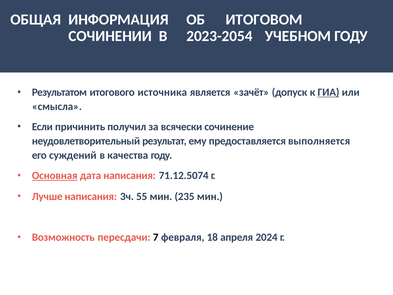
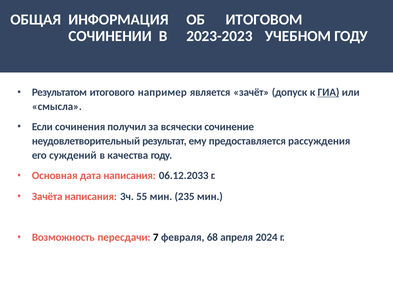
2023-2054: 2023-2054 -> 2023-2023 (219, 36)
источника: источника -> например (162, 92)
причинить: причинить -> сочинения (80, 127)
выполняется: выполняется -> рассуждения (319, 141)
Основная underline: present -> none (55, 175)
71.12.5074: 71.12.5074 -> 06.12.2033 (184, 175)
Лучше: Лучше -> Зачёта (47, 196)
18: 18 -> 68 (212, 237)
